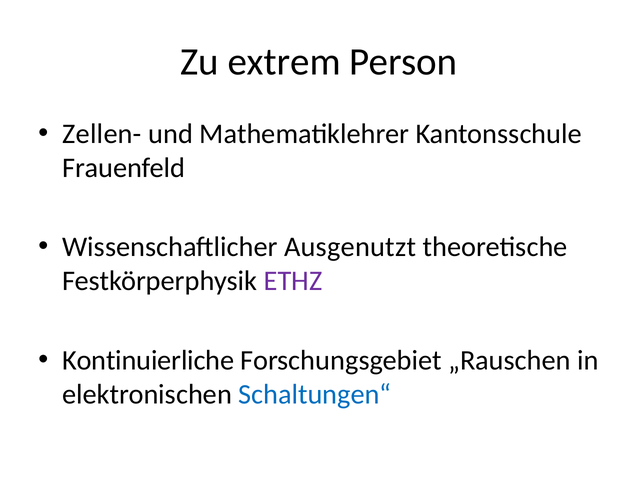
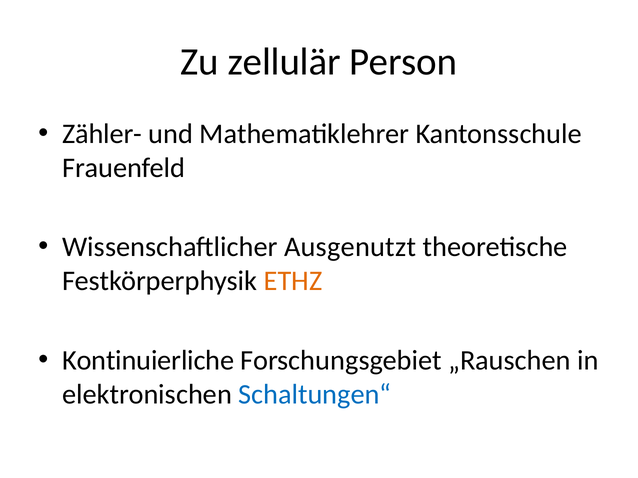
extrem: extrem -> zellulär (284, 62)
Zellen-: Zellen- -> Zähler- (102, 134)
ETHZ colour: purple -> orange (293, 281)
